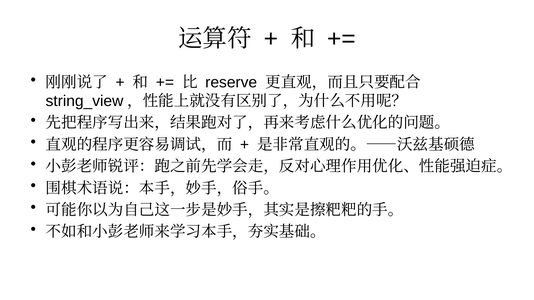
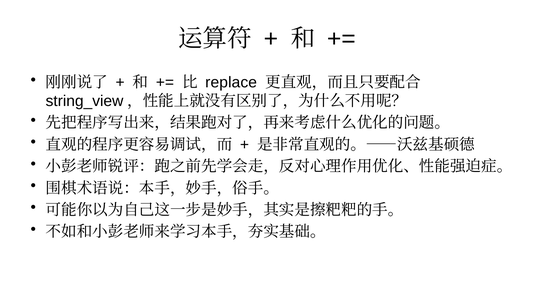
reserve: reserve -> replace (231, 82)
